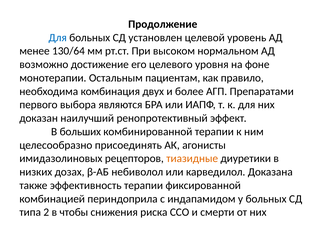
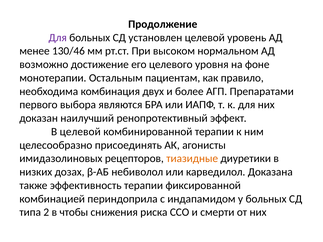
Для colour: blue -> purple (58, 38)
130/64: 130/64 -> 130/46 (68, 51)
В больших: больших -> целевой (80, 132)
